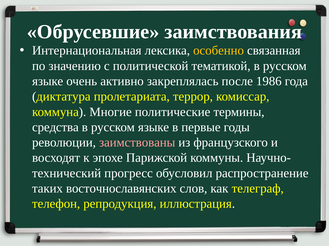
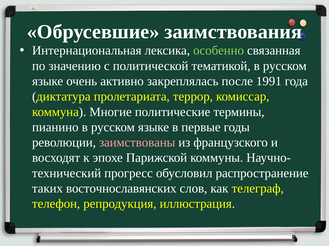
особенно colour: yellow -> light green (219, 51)
1986: 1986 -> 1991 (269, 81)
средства: средства -> пианино (55, 127)
